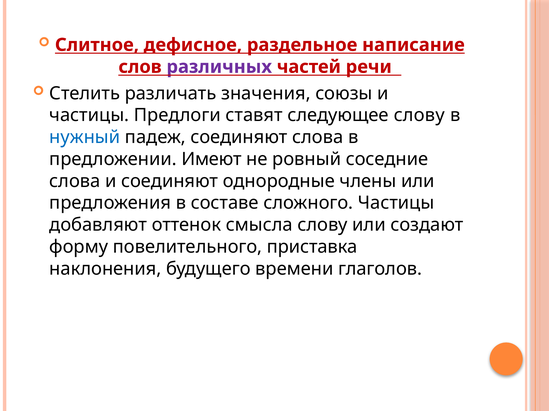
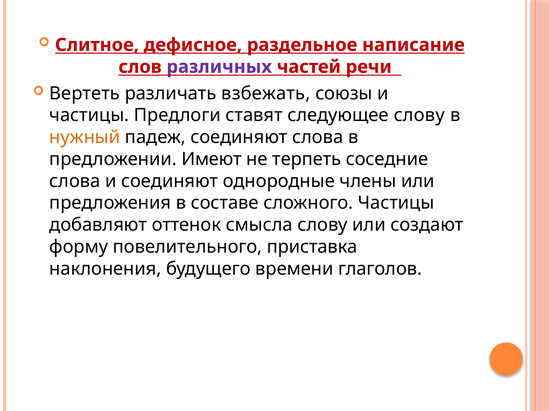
Стелить: Стелить -> Вертеть (85, 93)
значения: значения -> взбежать (266, 93)
нужный colour: blue -> orange (85, 137)
ровный: ровный -> терпеть (307, 159)
